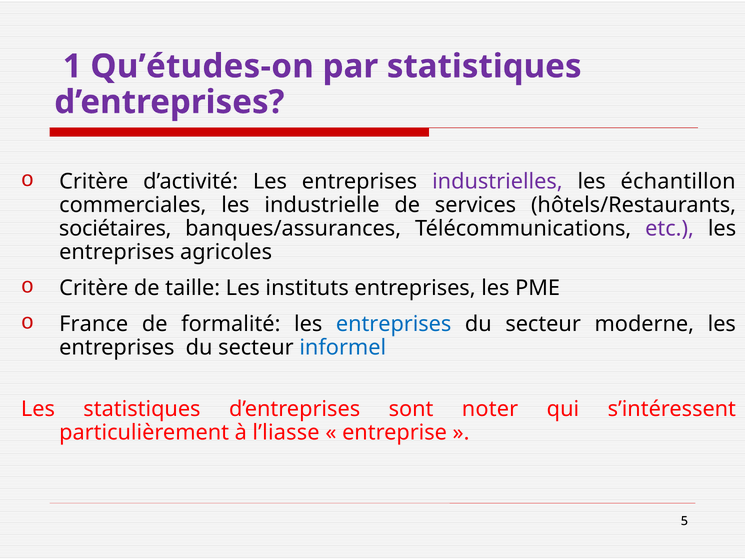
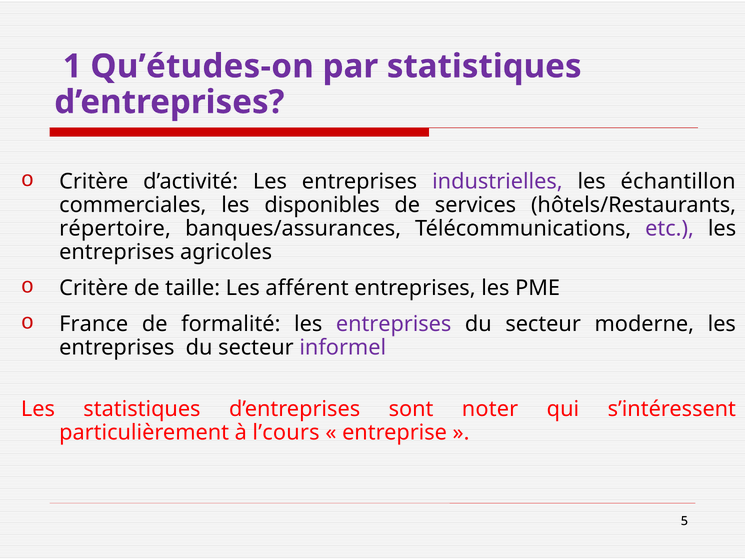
industrielle: industrielle -> disponibles (322, 205)
sociétaires: sociétaires -> répertoire (115, 229)
instituts: instituts -> afférent (307, 288)
entreprises colour: blue -> purple (394, 324)
informel colour: blue -> purple (343, 347)
l’liasse: l’liasse -> l’cours (286, 433)
